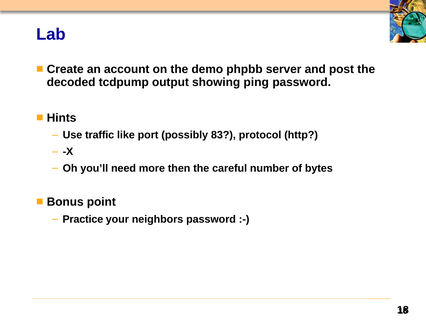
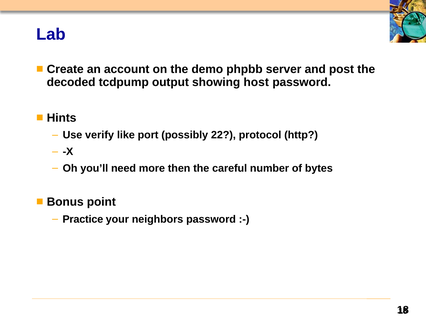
ping: ping -> host (256, 82)
traffic: traffic -> verify (100, 135)
83: 83 -> 22 (223, 135)
